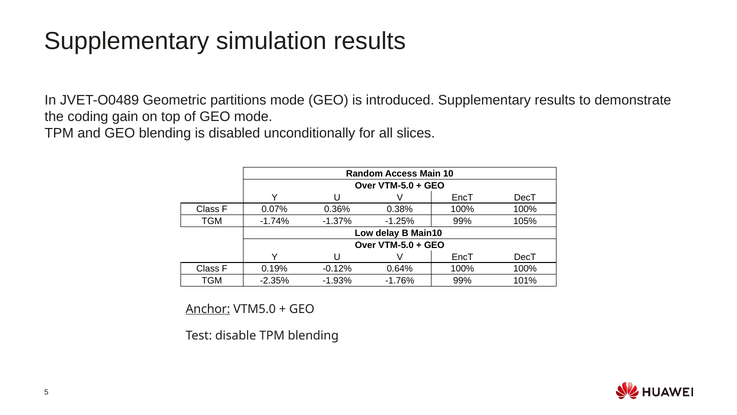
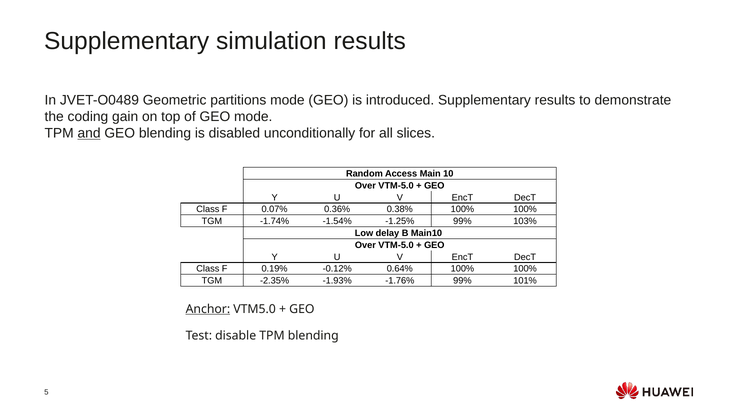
and underline: none -> present (89, 133)
-1.37%: -1.37% -> -1.54% (337, 221)
105%: 105% -> 103% (525, 221)
